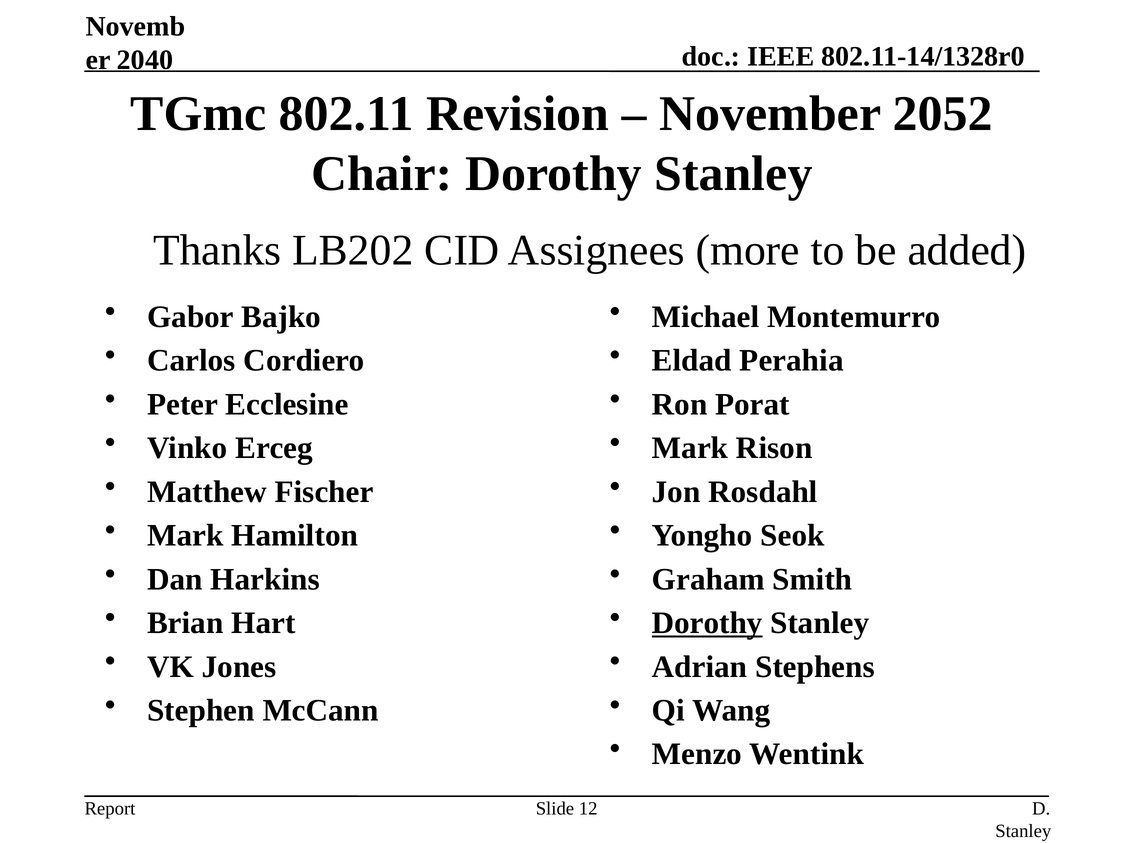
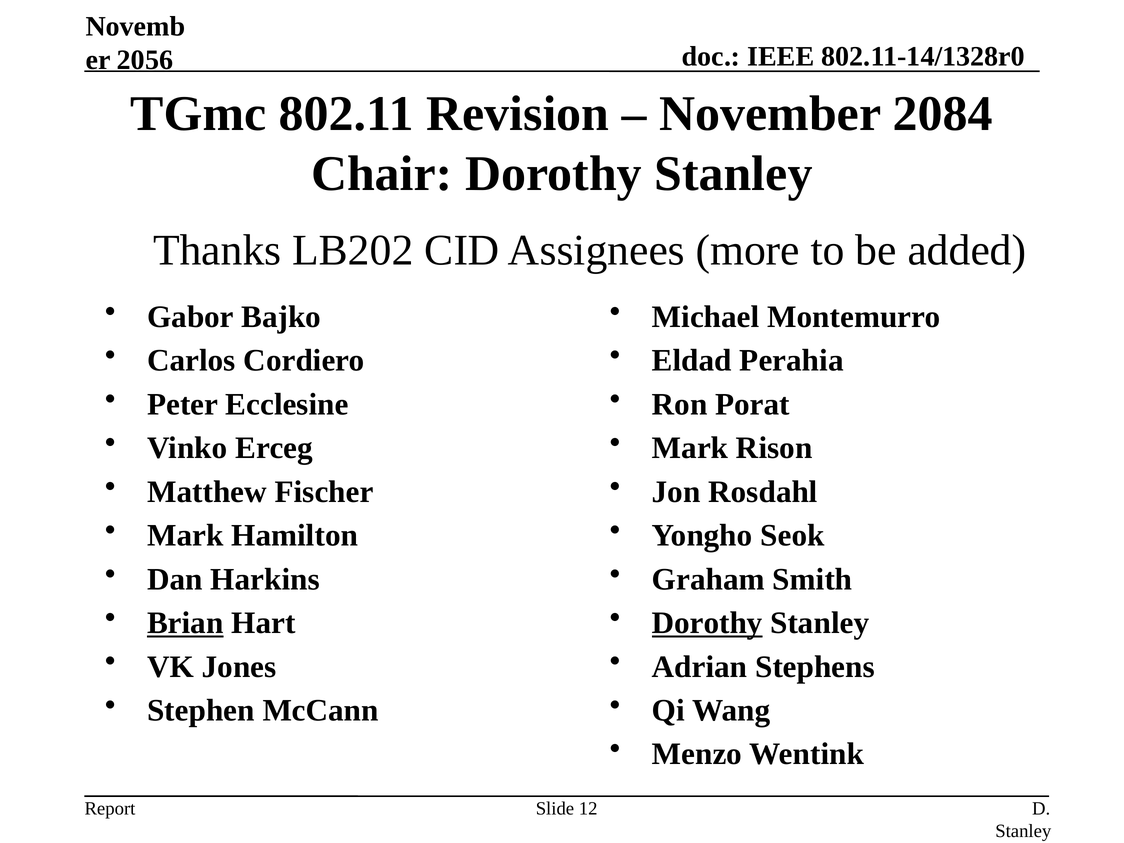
2040: 2040 -> 2056 (145, 60)
2052: 2052 -> 2084 (943, 114)
Brian underline: none -> present (185, 623)
